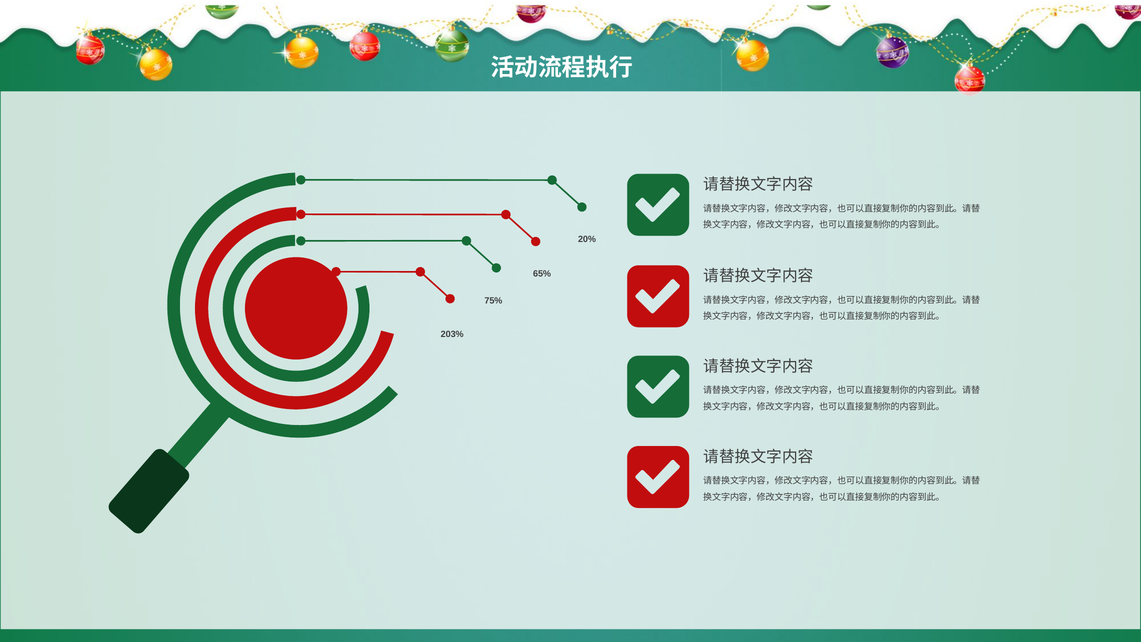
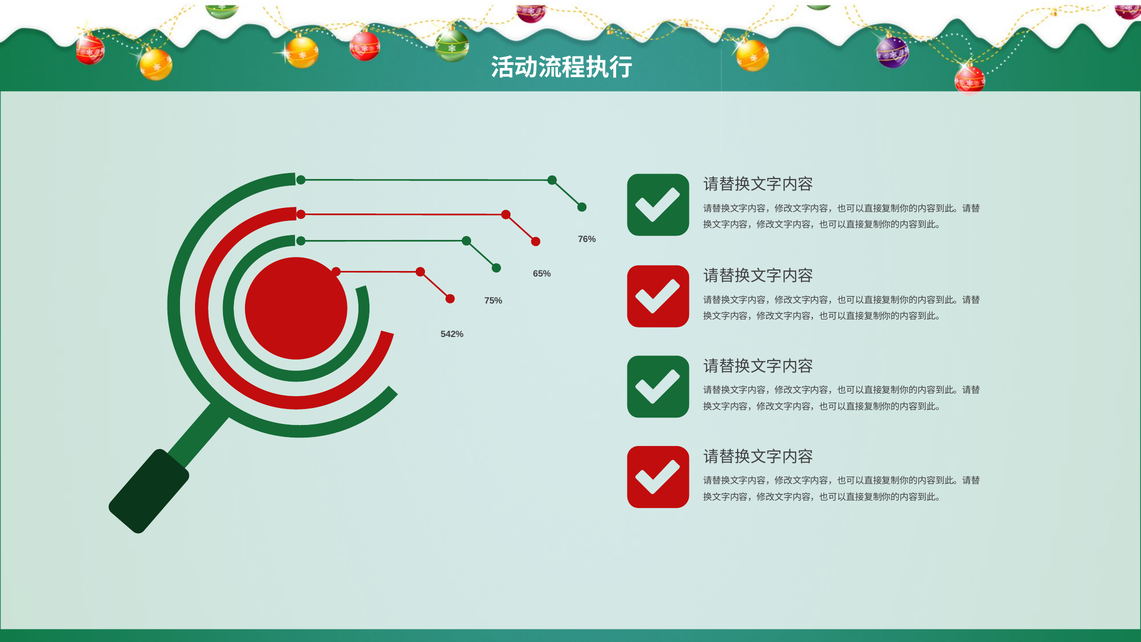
20%: 20% -> 76% (587, 239)
203%: 203% -> 542% (452, 334)
